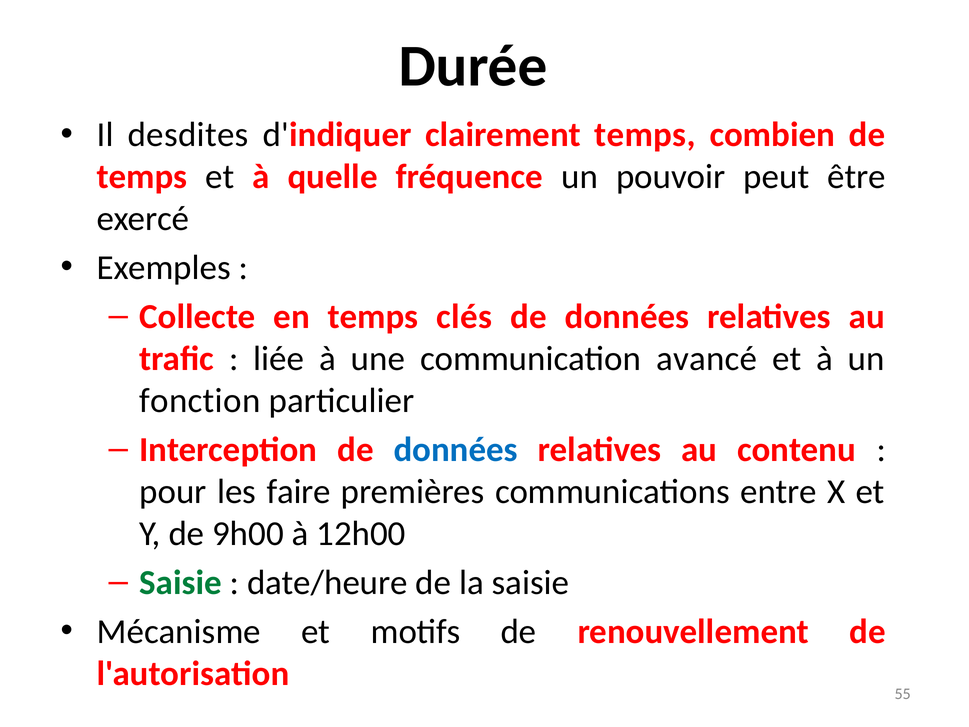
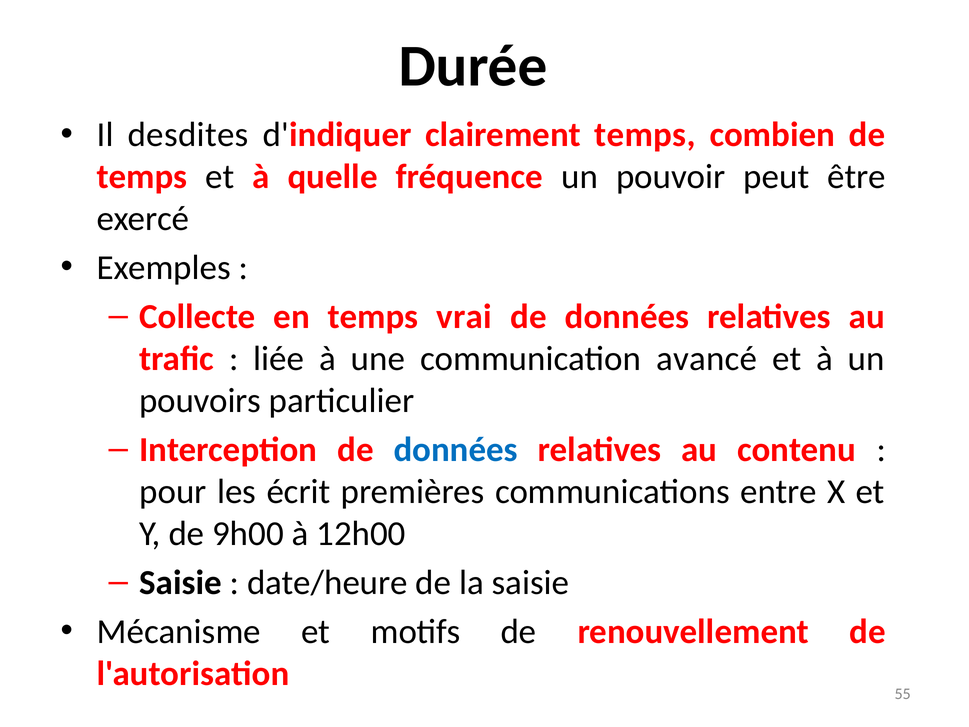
clés: clés -> vrai (464, 317)
fonction: fonction -> pouvoirs (200, 401)
faire: faire -> écrit (299, 492)
Saisie colour: green -> black (180, 582)
